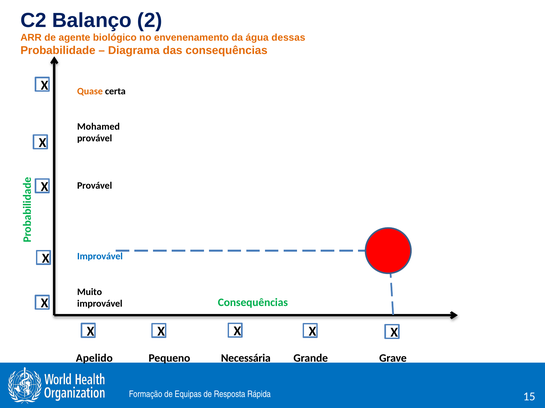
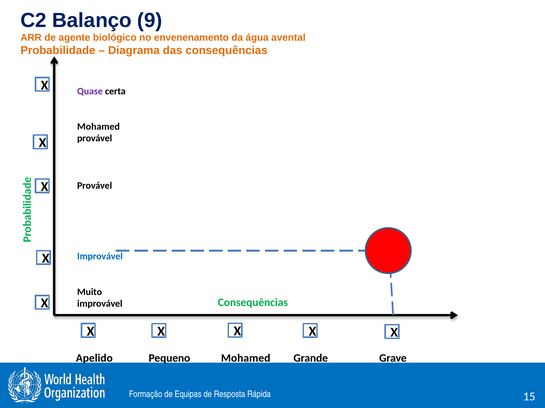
2: 2 -> 9 (150, 20)
dessas: dessas -> avental (288, 38)
Quase colour: orange -> purple (90, 91)
Pequeno Necessária: Necessária -> Mohamed (246, 359)
